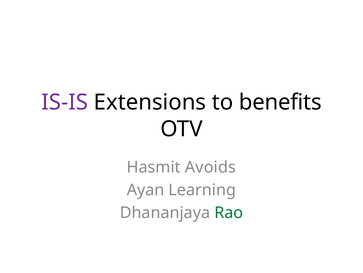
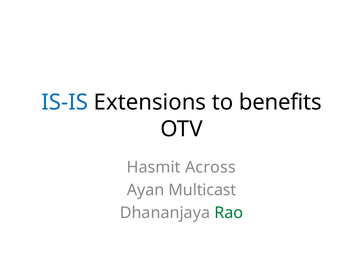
IS-IS colour: purple -> blue (65, 102)
Avoids: Avoids -> Across (210, 167)
Learning: Learning -> Multicast (202, 190)
